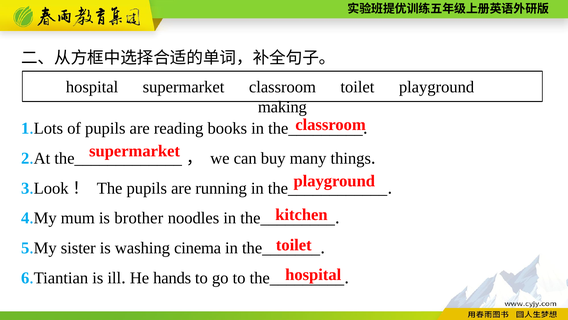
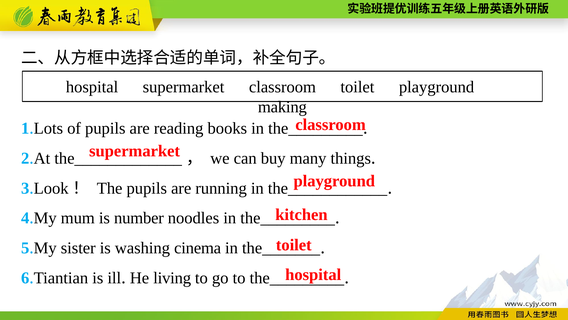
brother: brother -> number (139, 218)
hands: hands -> living (172, 278)
